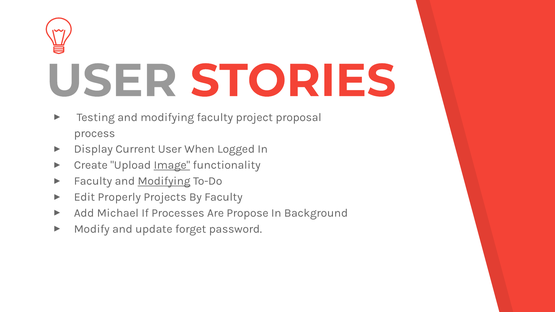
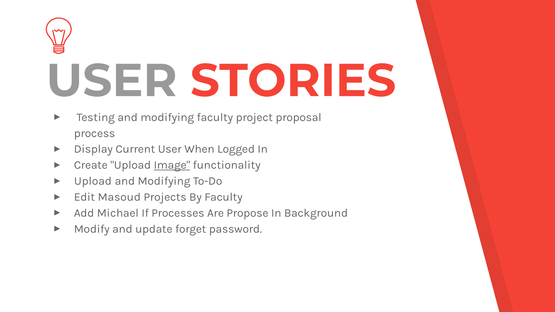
Faculty: Faculty -> Upload (93, 181)
Modifying underline: present -> none (164, 181)
Properly: Properly -> Masoud (119, 197)
